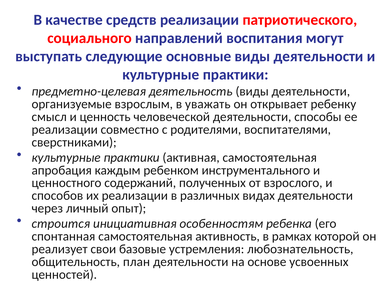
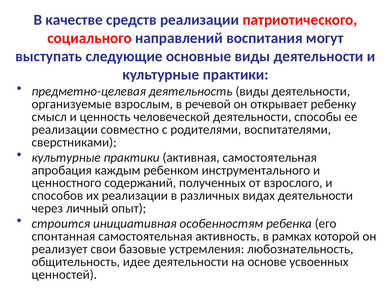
уважать: уважать -> речевой (208, 104)
план: план -> идее (137, 262)
